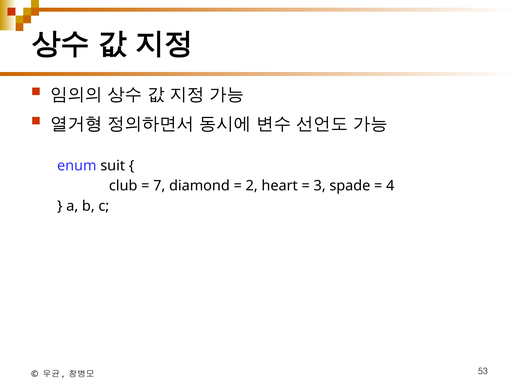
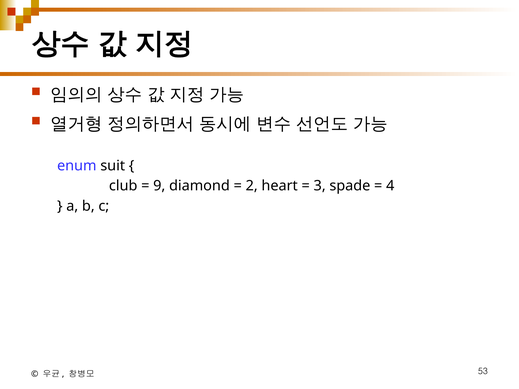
7: 7 -> 9 (159, 186)
